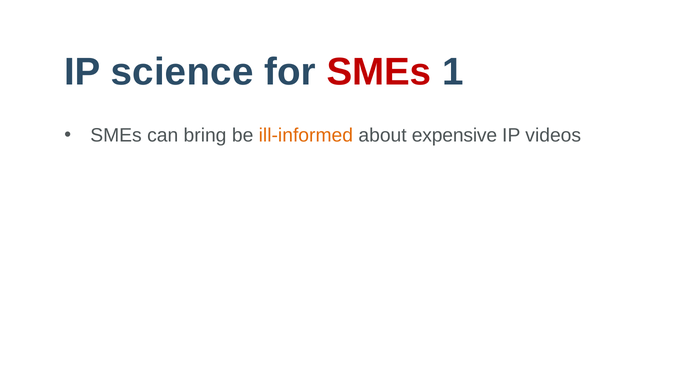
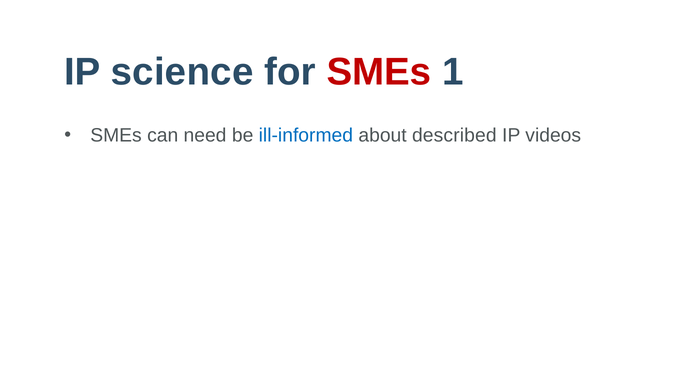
bring: bring -> need (205, 135)
ill-informed colour: orange -> blue (306, 135)
expensive: expensive -> described (454, 135)
